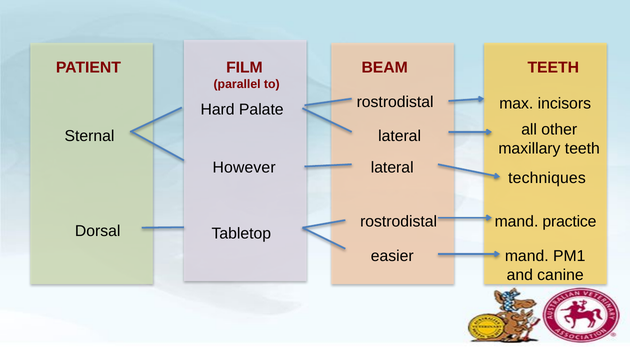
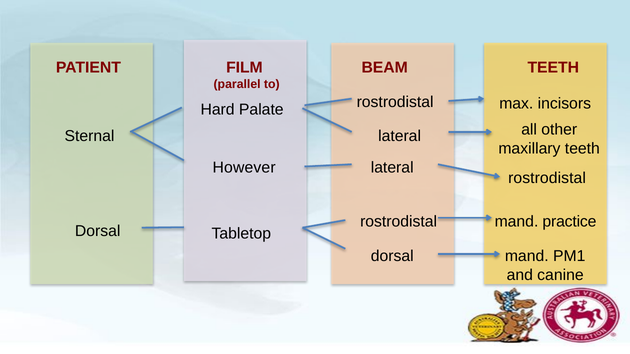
techniques: techniques -> rostrodistal (547, 178)
easier: easier -> dorsal (392, 256)
